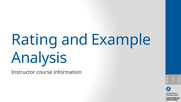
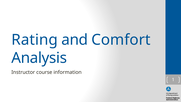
Example: Example -> Comfort (121, 40)
